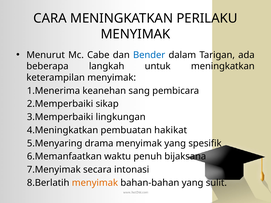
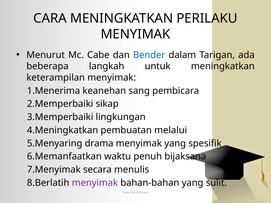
hakikat: hakikat -> melalui (171, 130)
intonasi: intonasi -> menulis (132, 170)
menyimak colour: orange -> purple (95, 183)
